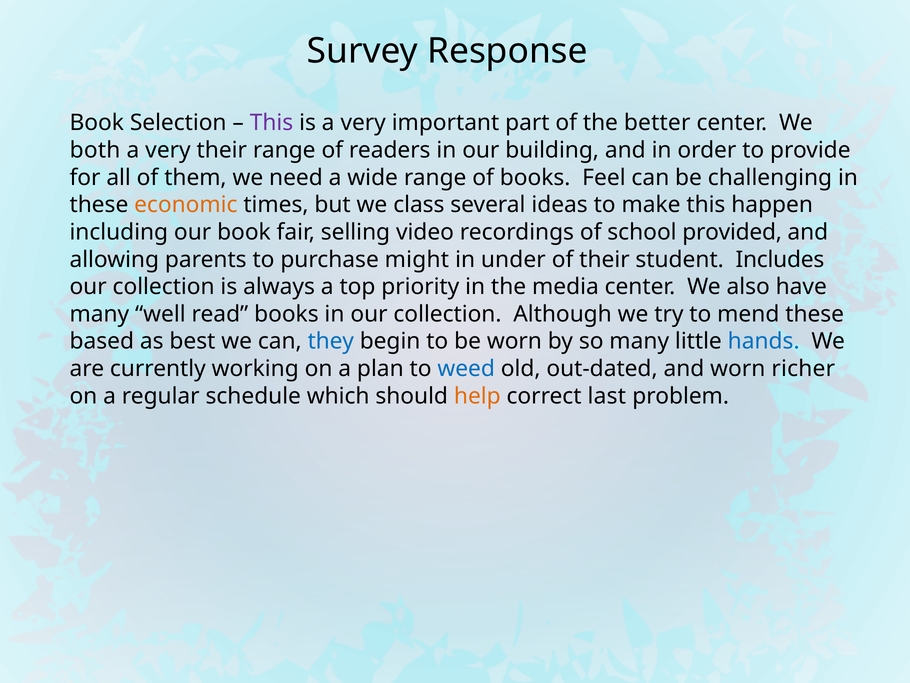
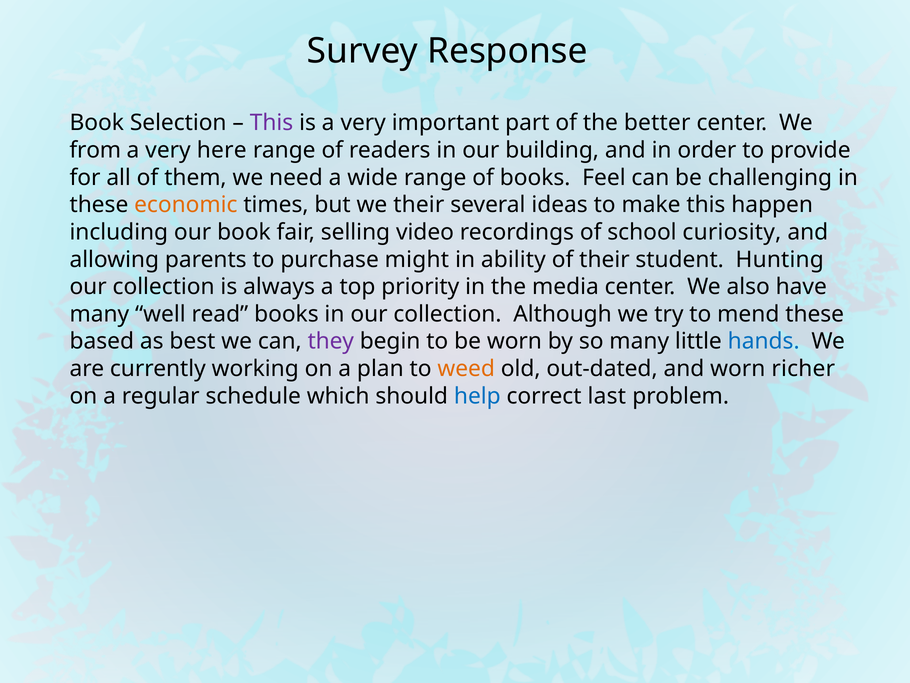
both: both -> from (95, 150)
very their: their -> here (222, 150)
we class: class -> their (419, 205)
provided: provided -> curiosity (732, 232)
under: under -> ability (513, 259)
Includes: Includes -> Hunting (780, 259)
they colour: blue -> purple (331, 341)
weed colour: blue -> orange (466, 369)
help colour: orange -> blue (477, 396)
